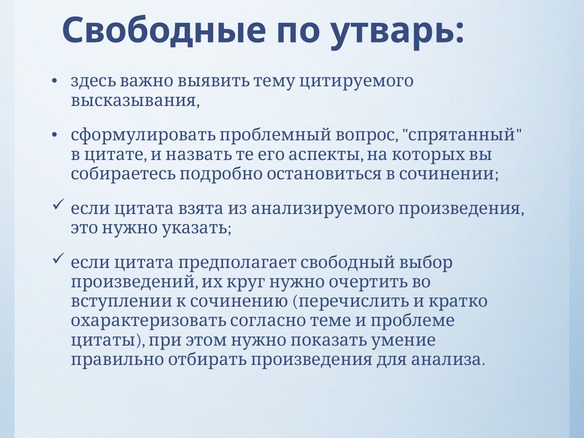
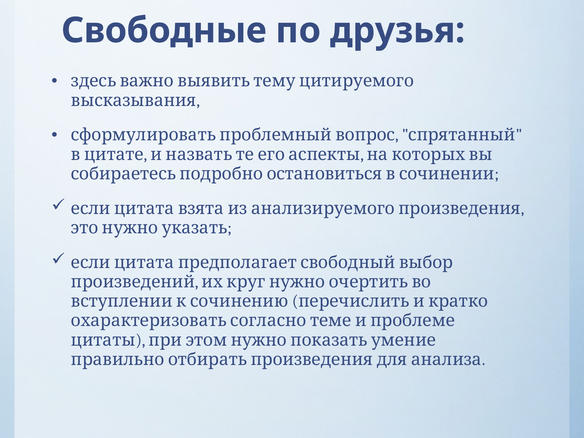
утварь: утварь -> друзья (398, 30)
